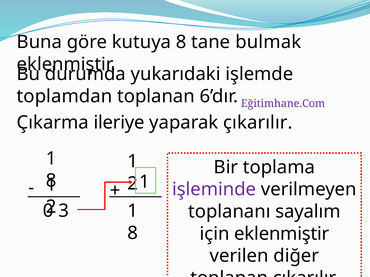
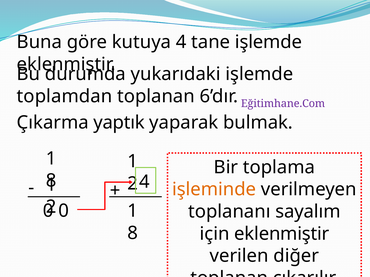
kutuya 8: 8 -> 4 (181, 42)
tane bulmak: bulmak -> işlemde (268, 42)
ileriye: ileriye -> yaptık (119, 123)
yaparak çıkarılır: çıkarılır -> bulmak (258, 123)
2 1: 1 -> 4 (144, 182)
işleminde colour: purple -> orange (214, 190)
3: 3 -> 0 (64, 211)
